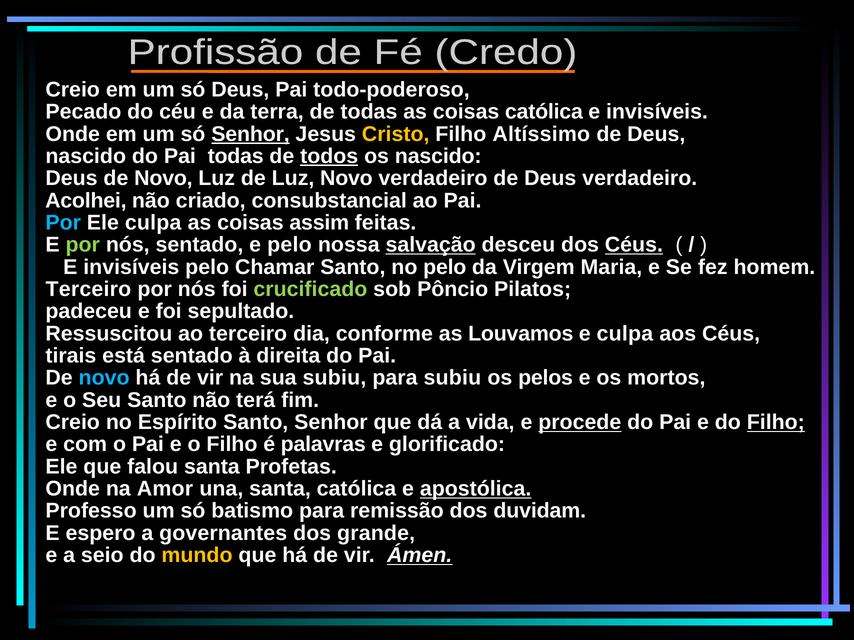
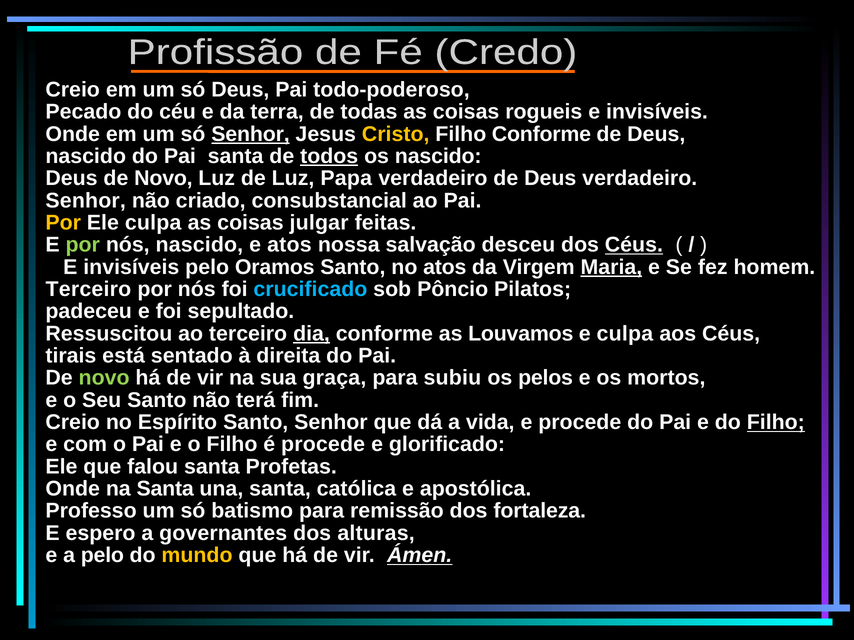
coisas católica: católica -> rogueis (544, 112)
Filho Altíssimo: Altíssimo -> Conforme (541, 134)
Pai todas: todas -> santa (236, 156)
Luz Novo: Novo -> Papa (346, 178)
Acolhei: Acolhei -> Senhor (86, 201)
Por colour: light blue -> yellow (63, 223)
assim: assim -> julgar (319, 223)
nós sentado: sentado -> nascido (199, 245)
e pelo: pelo -> atos (289, 245)
salvação underline: present -> none (431, 245)
Chamar: Chamar -> Oramos (275, 267)
no pelo: pelo -> atos (445, 267)
Maria underline: none -> present (611, 267)
crucificado colour: light green -> light blue (310, 289)
dia underline: none -> present (312, 334)
novo colour: light blue -> light green (104, 378)
sua subiu: subiu -> graça (334, 378)
procede underline: present -> none (580, 423)
é palavras: palavras -> procede (323, 445)
na Amor: Amor -> Santa (165, 489)
apostólica underline: present -> none (476, 489)
duvidam: duvidam -> fortaleza (540, 511)
grande: grande -> alturas (376, 534)
a seio: seio -> pelo (102, 556)
